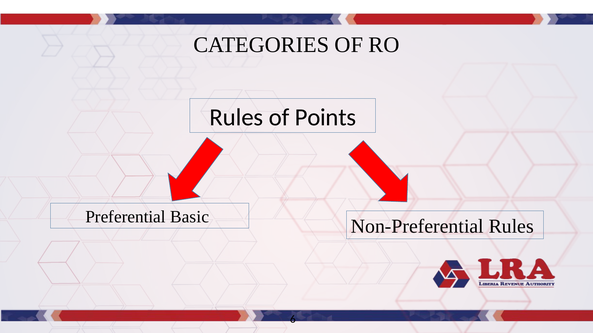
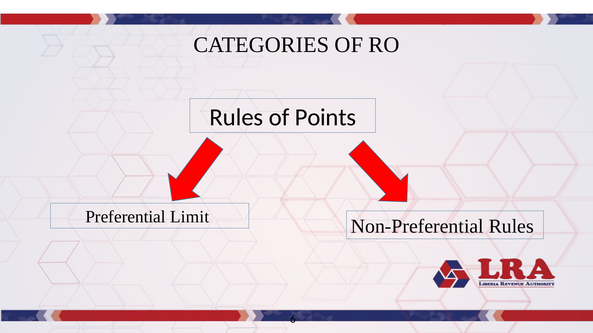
Basic: Basic -> Limit (190, 217)
